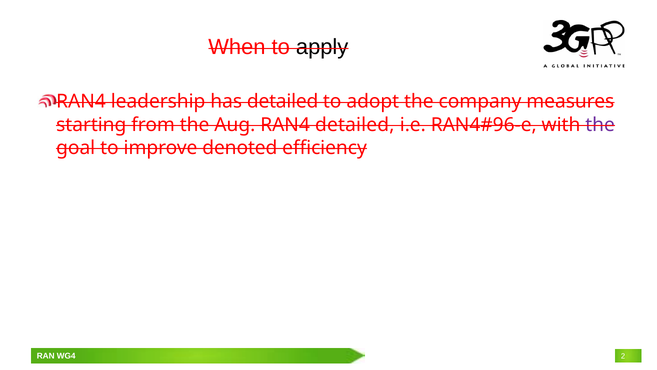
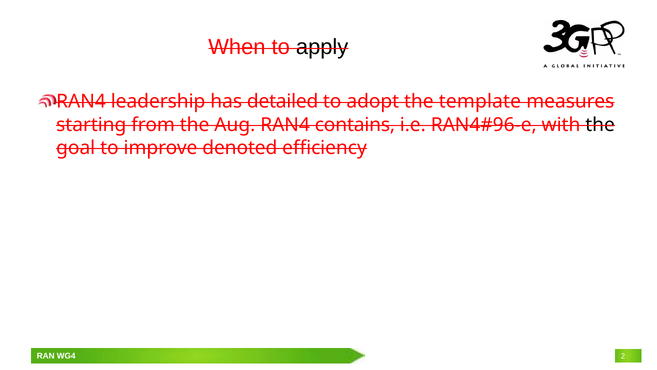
company: company -> template (480, 102)
RAN4 detailed: detailed -> contains (355, 125)
the colour: purple -> black (600, 125)
